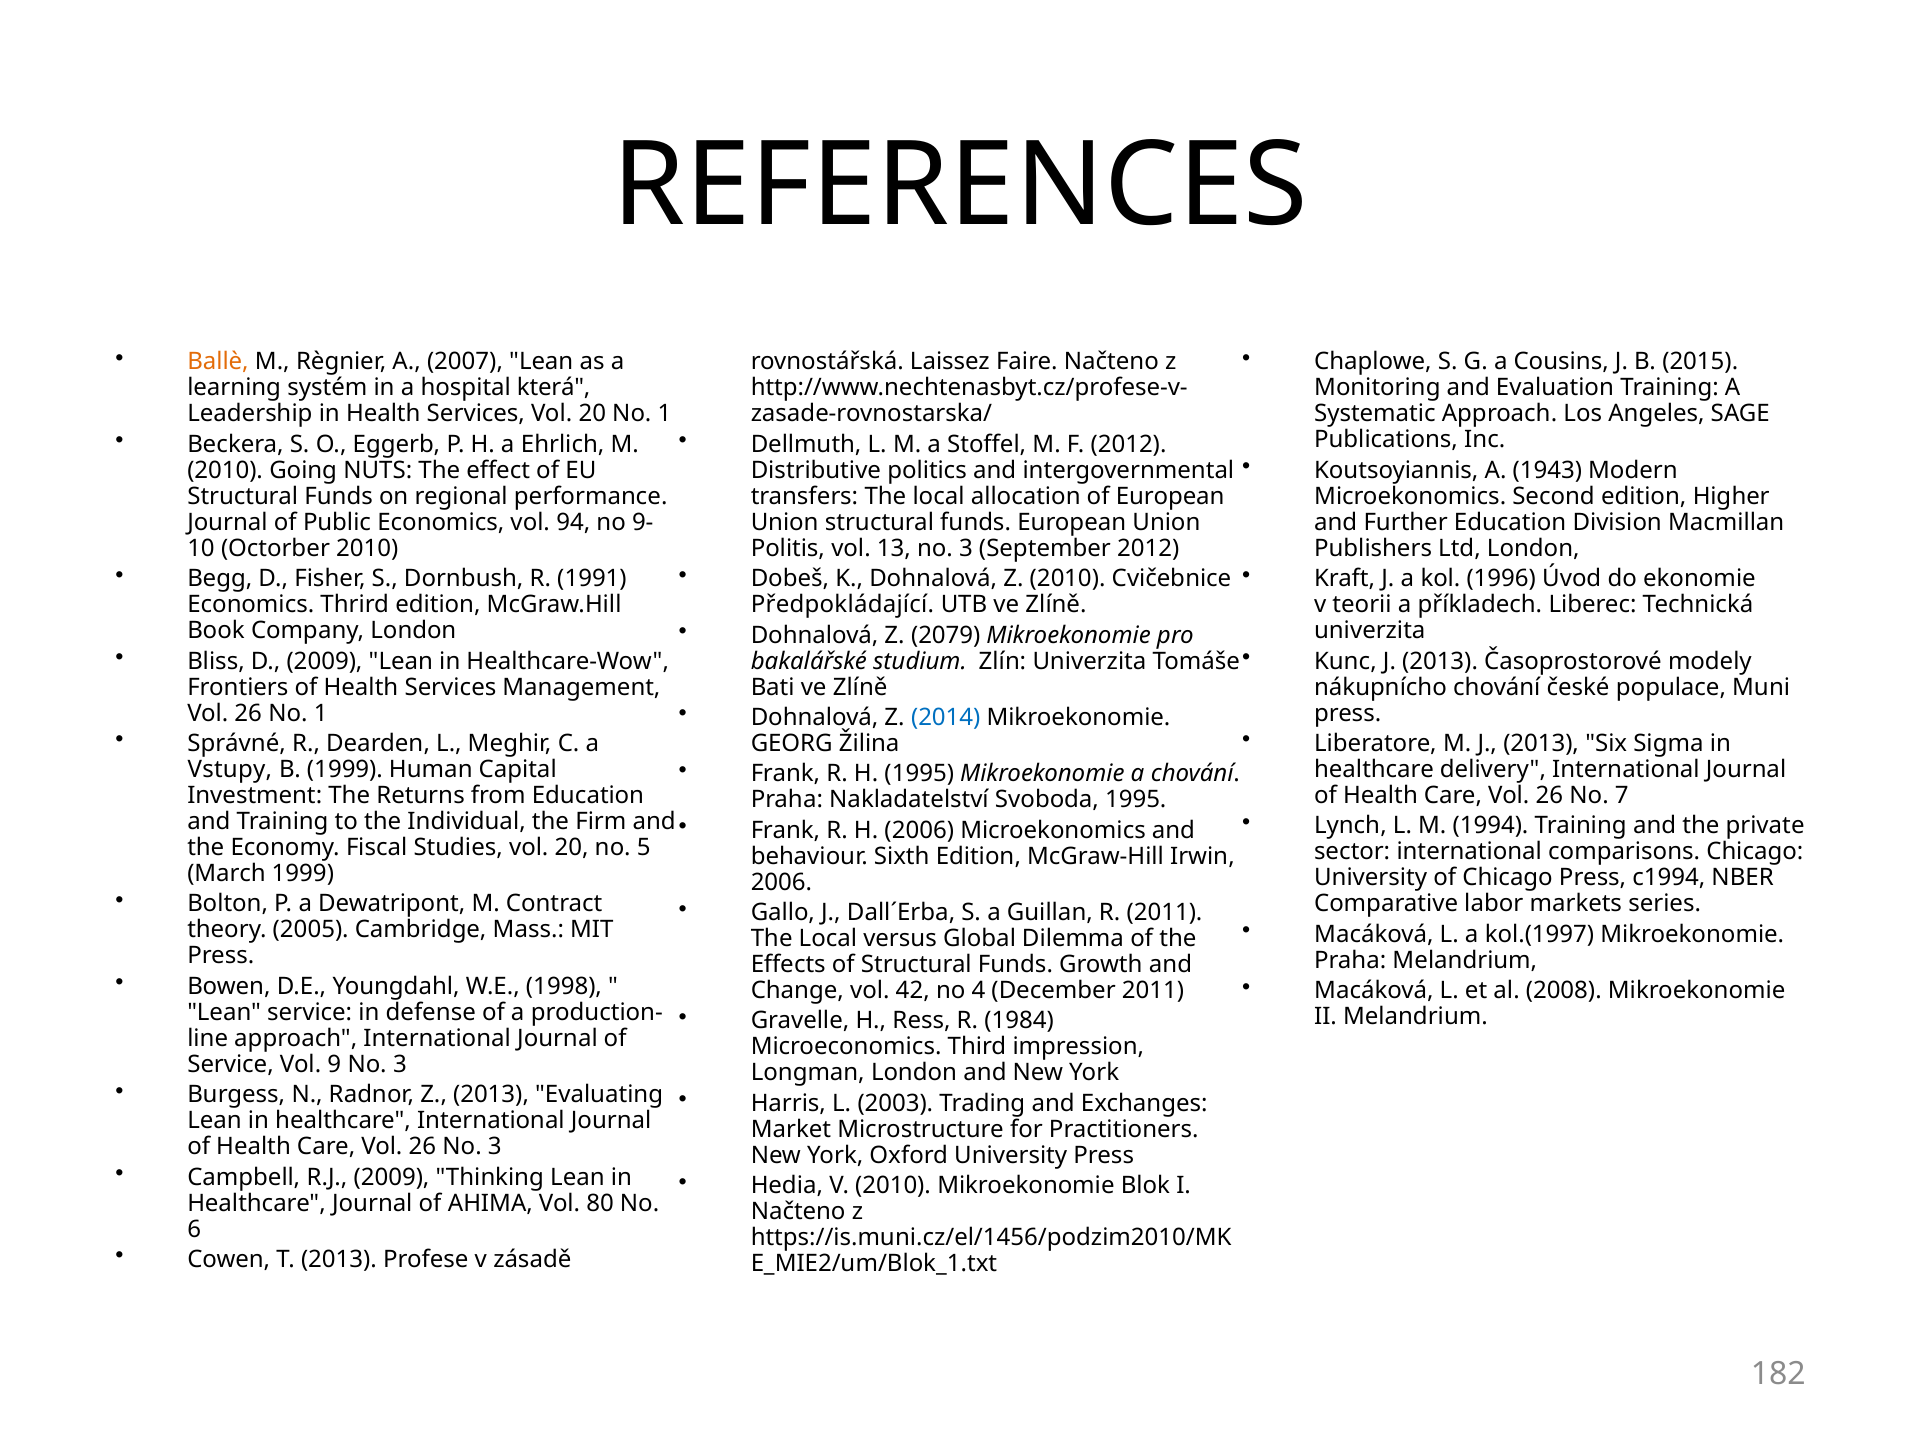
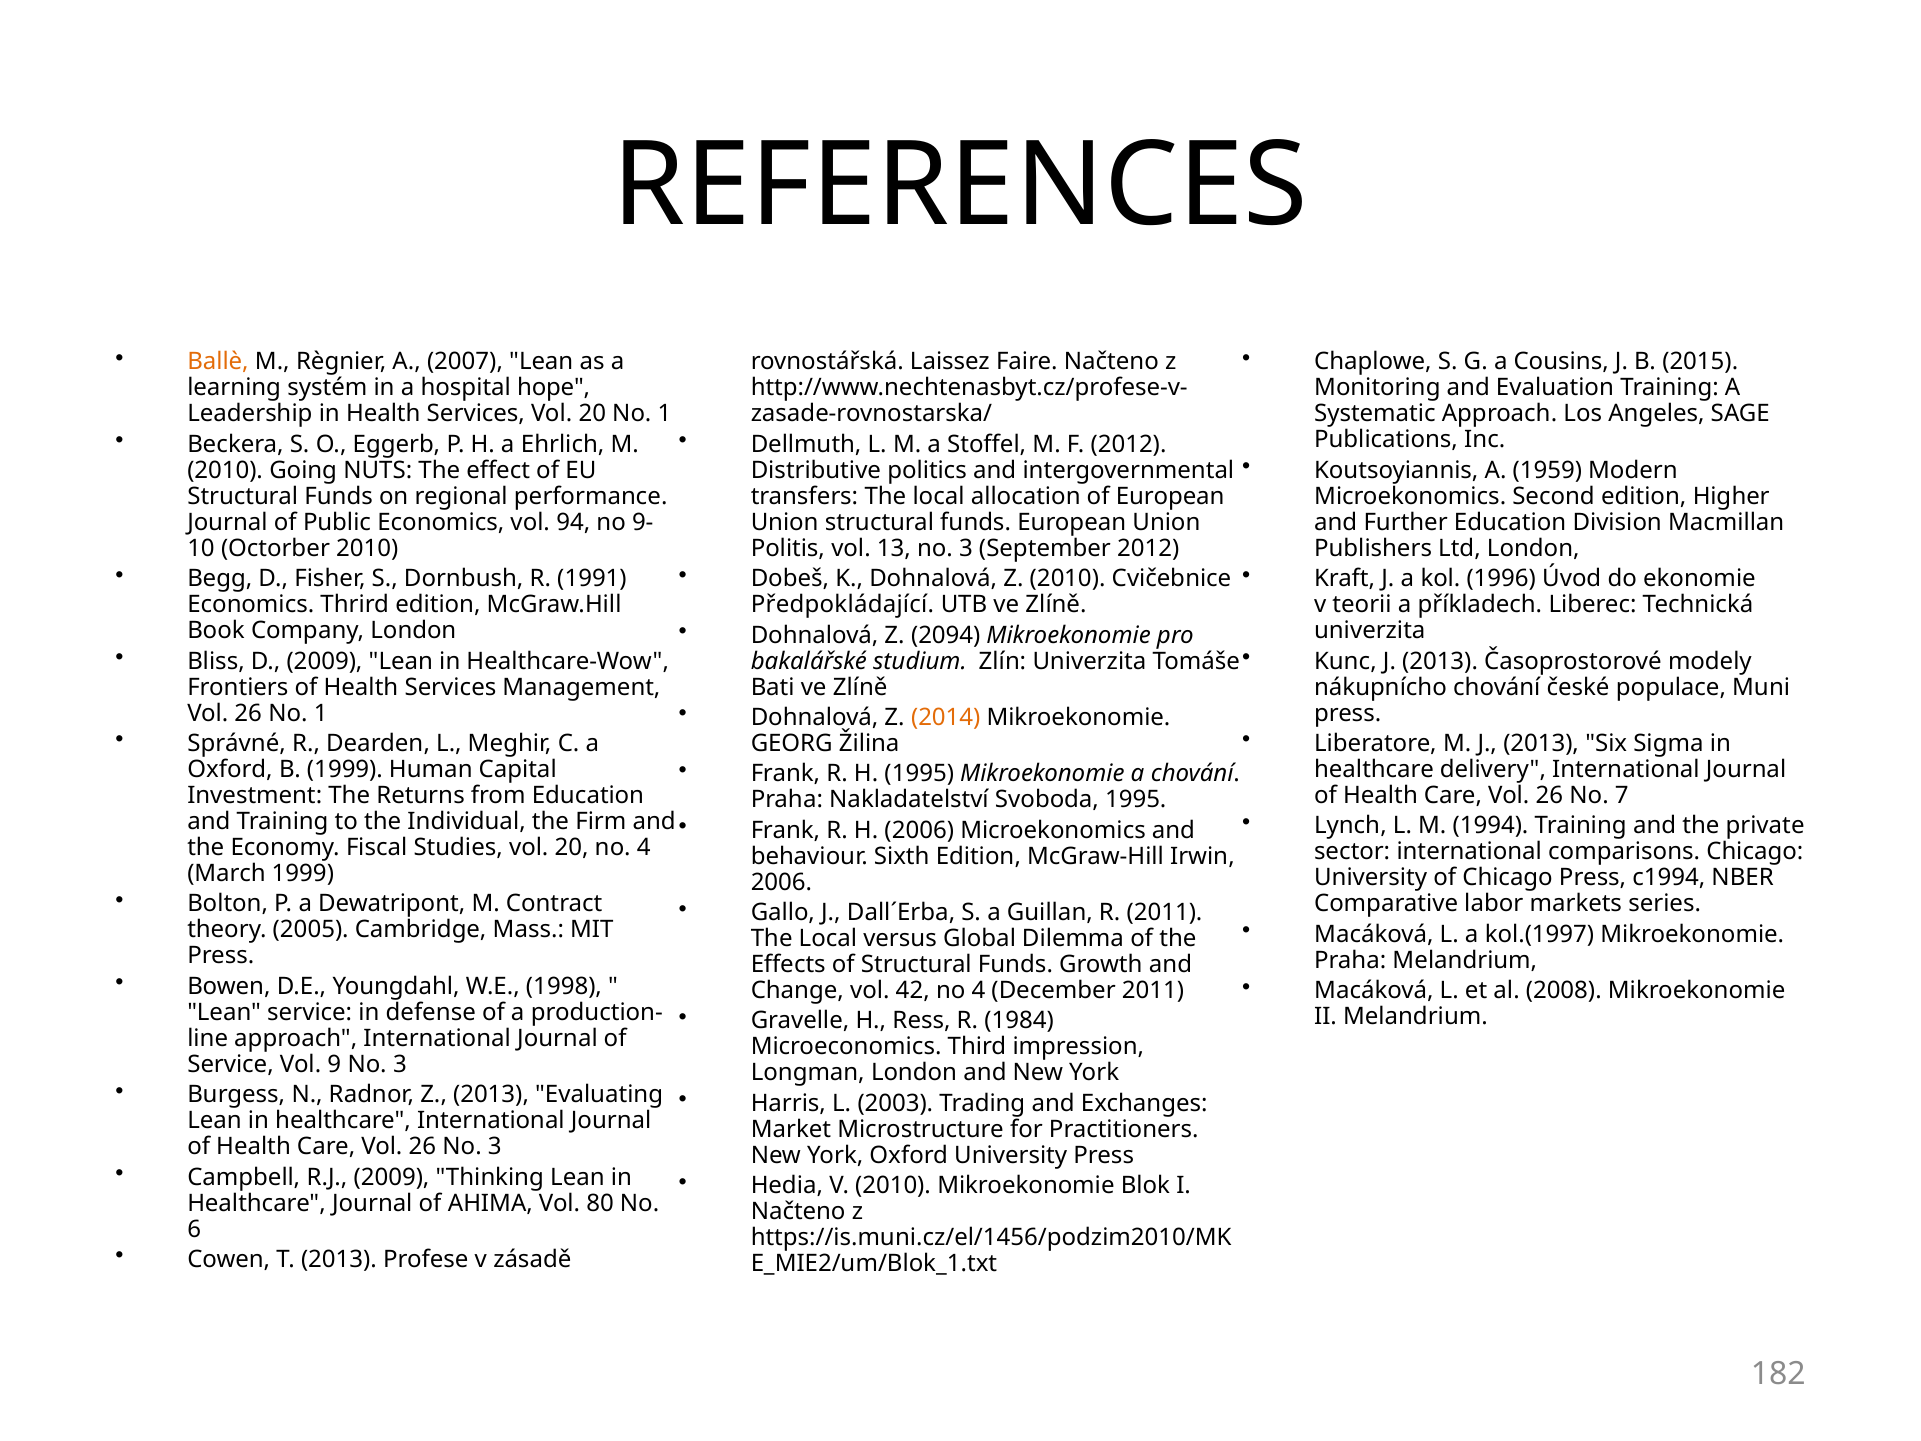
která: která -> hope (554, 388)
1943: 1943 -> 1959 (1547, 470)
2079: 2079 -> 2094 (946, 635)
2014 colour: blue -> orange (946, 717)
Vstupy: Vstupy -> Oxford (230, 769)
20 no 5: 5 -> 4 (644, 847)
